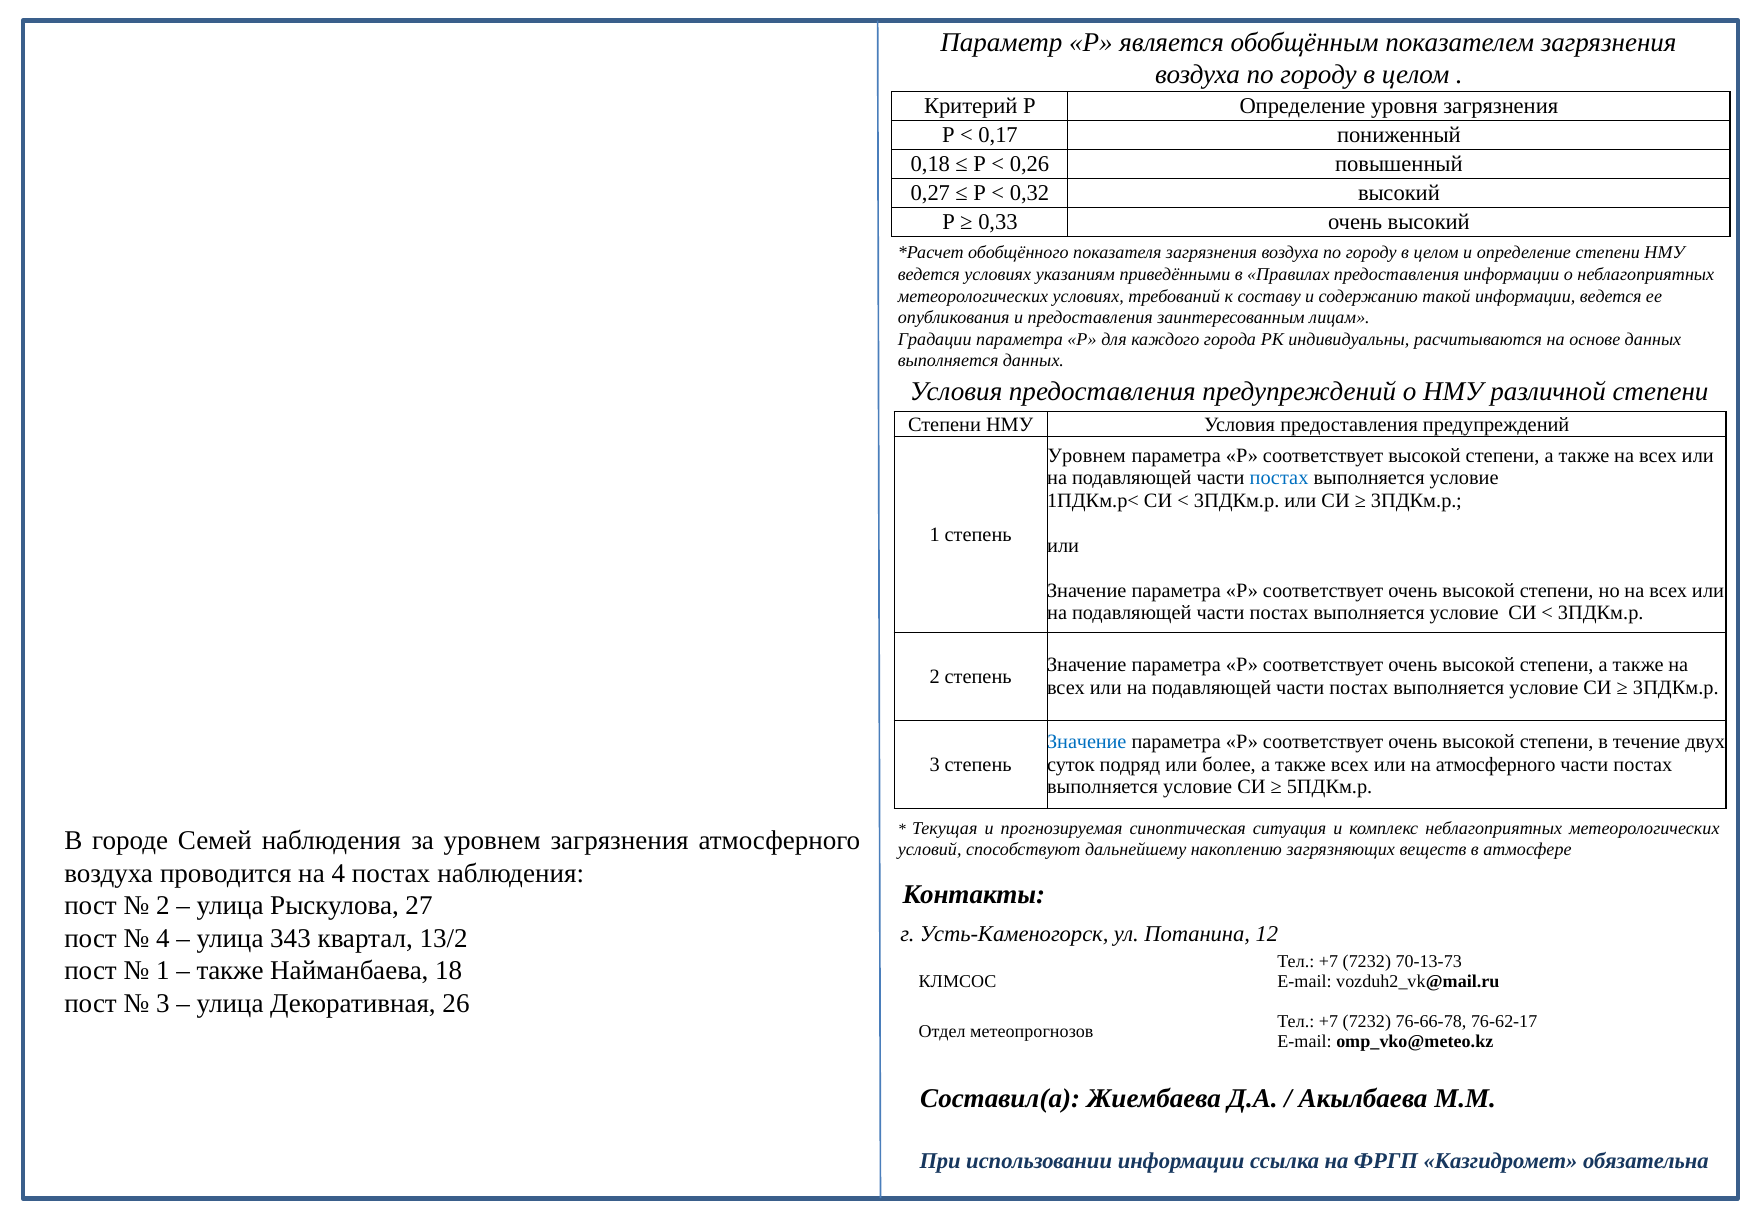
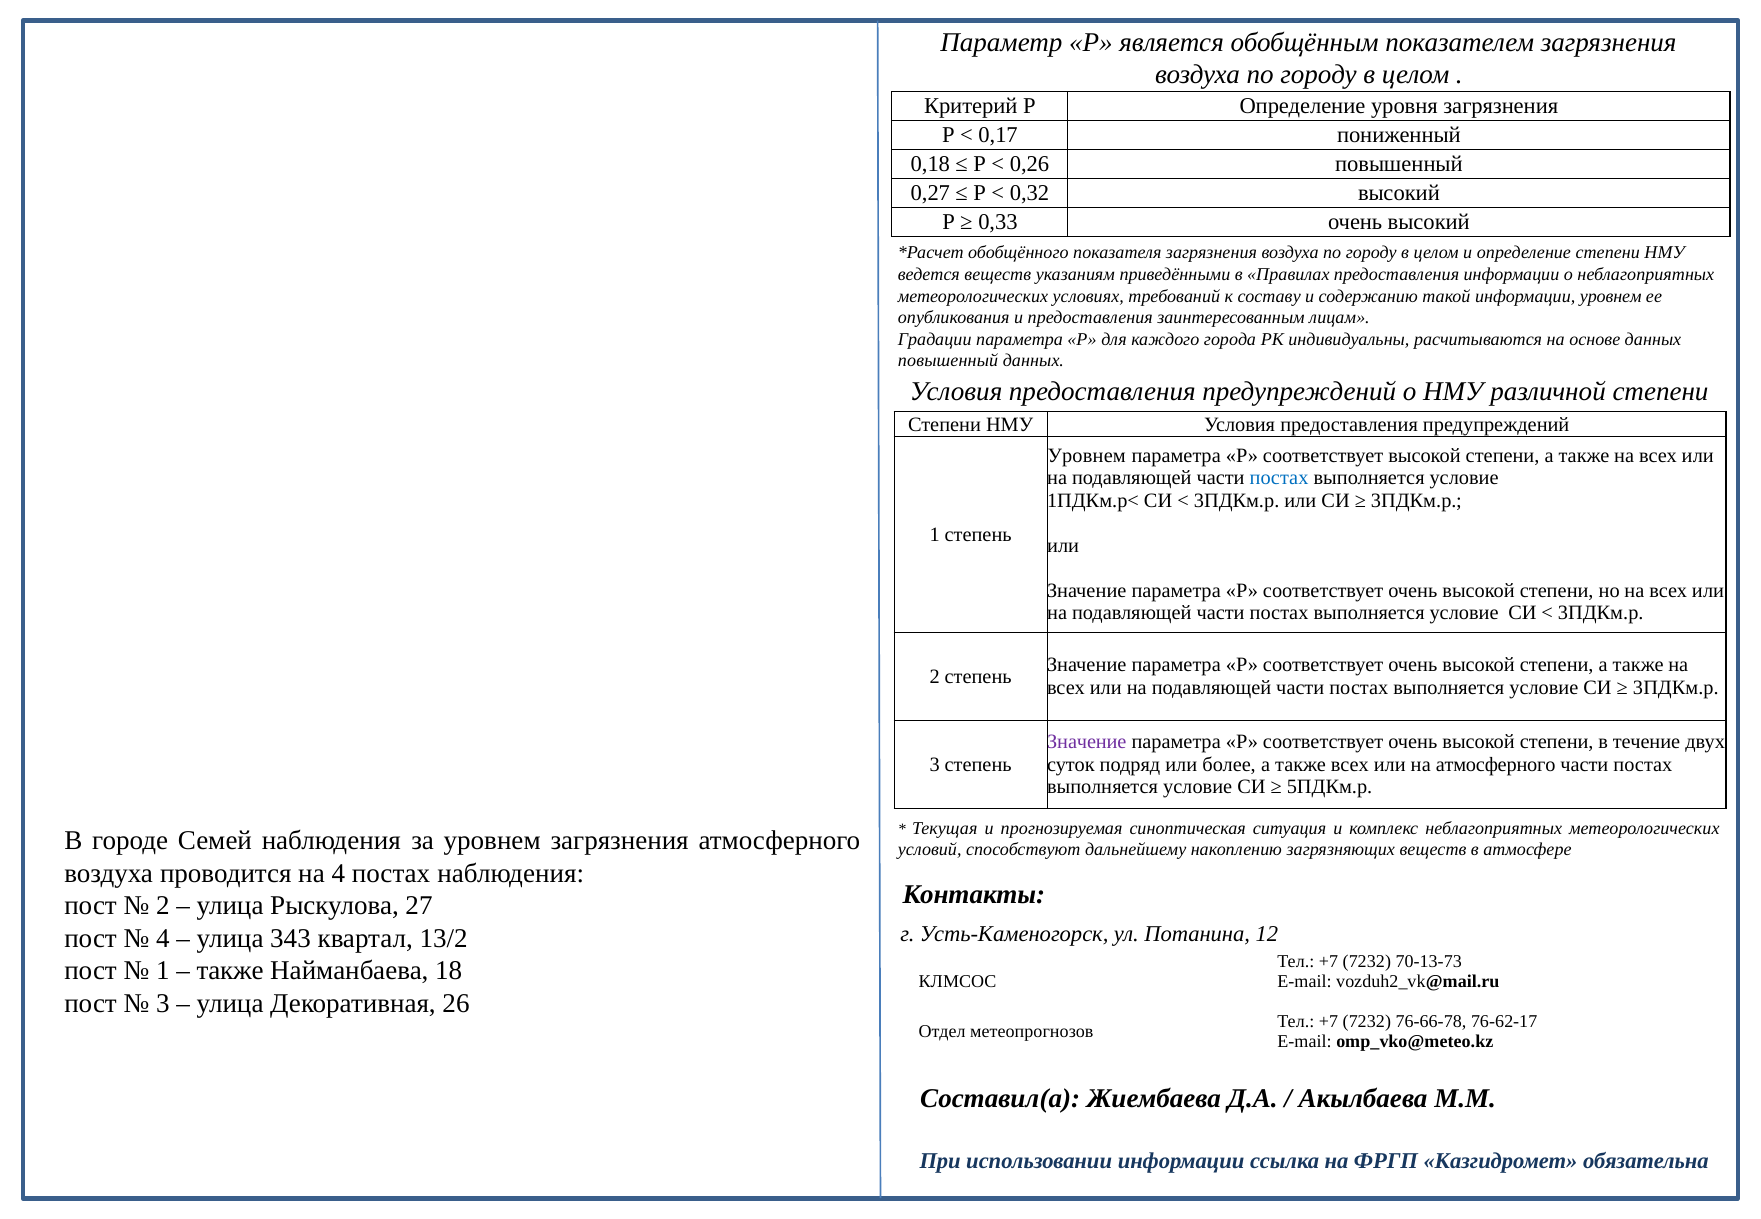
ведется условиях: условиях -> веществ (998, 275)
информации ведется: ведется -> уровнем (1611, 296)
выполняется: выполняется -> повышенный (948, 361)
Значение colour: blue -> purple (1087, 742)
